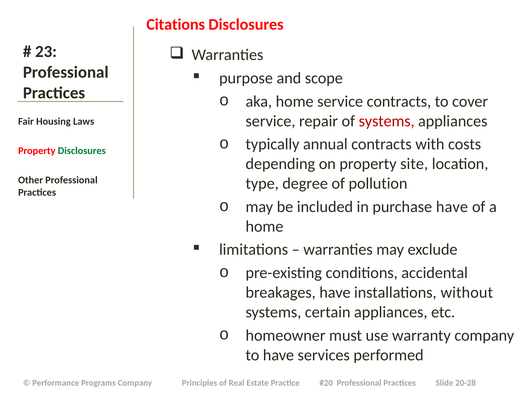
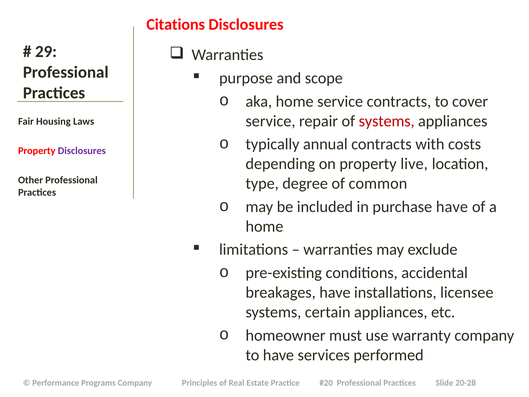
23: 23 -> 29 (46, 52)
Disclosures colour: green -> purple (82, 151)
site: site -> live (414, 164)
pollution: pollution -> common (378, 183)
without: without -> licensee (467, 292)
